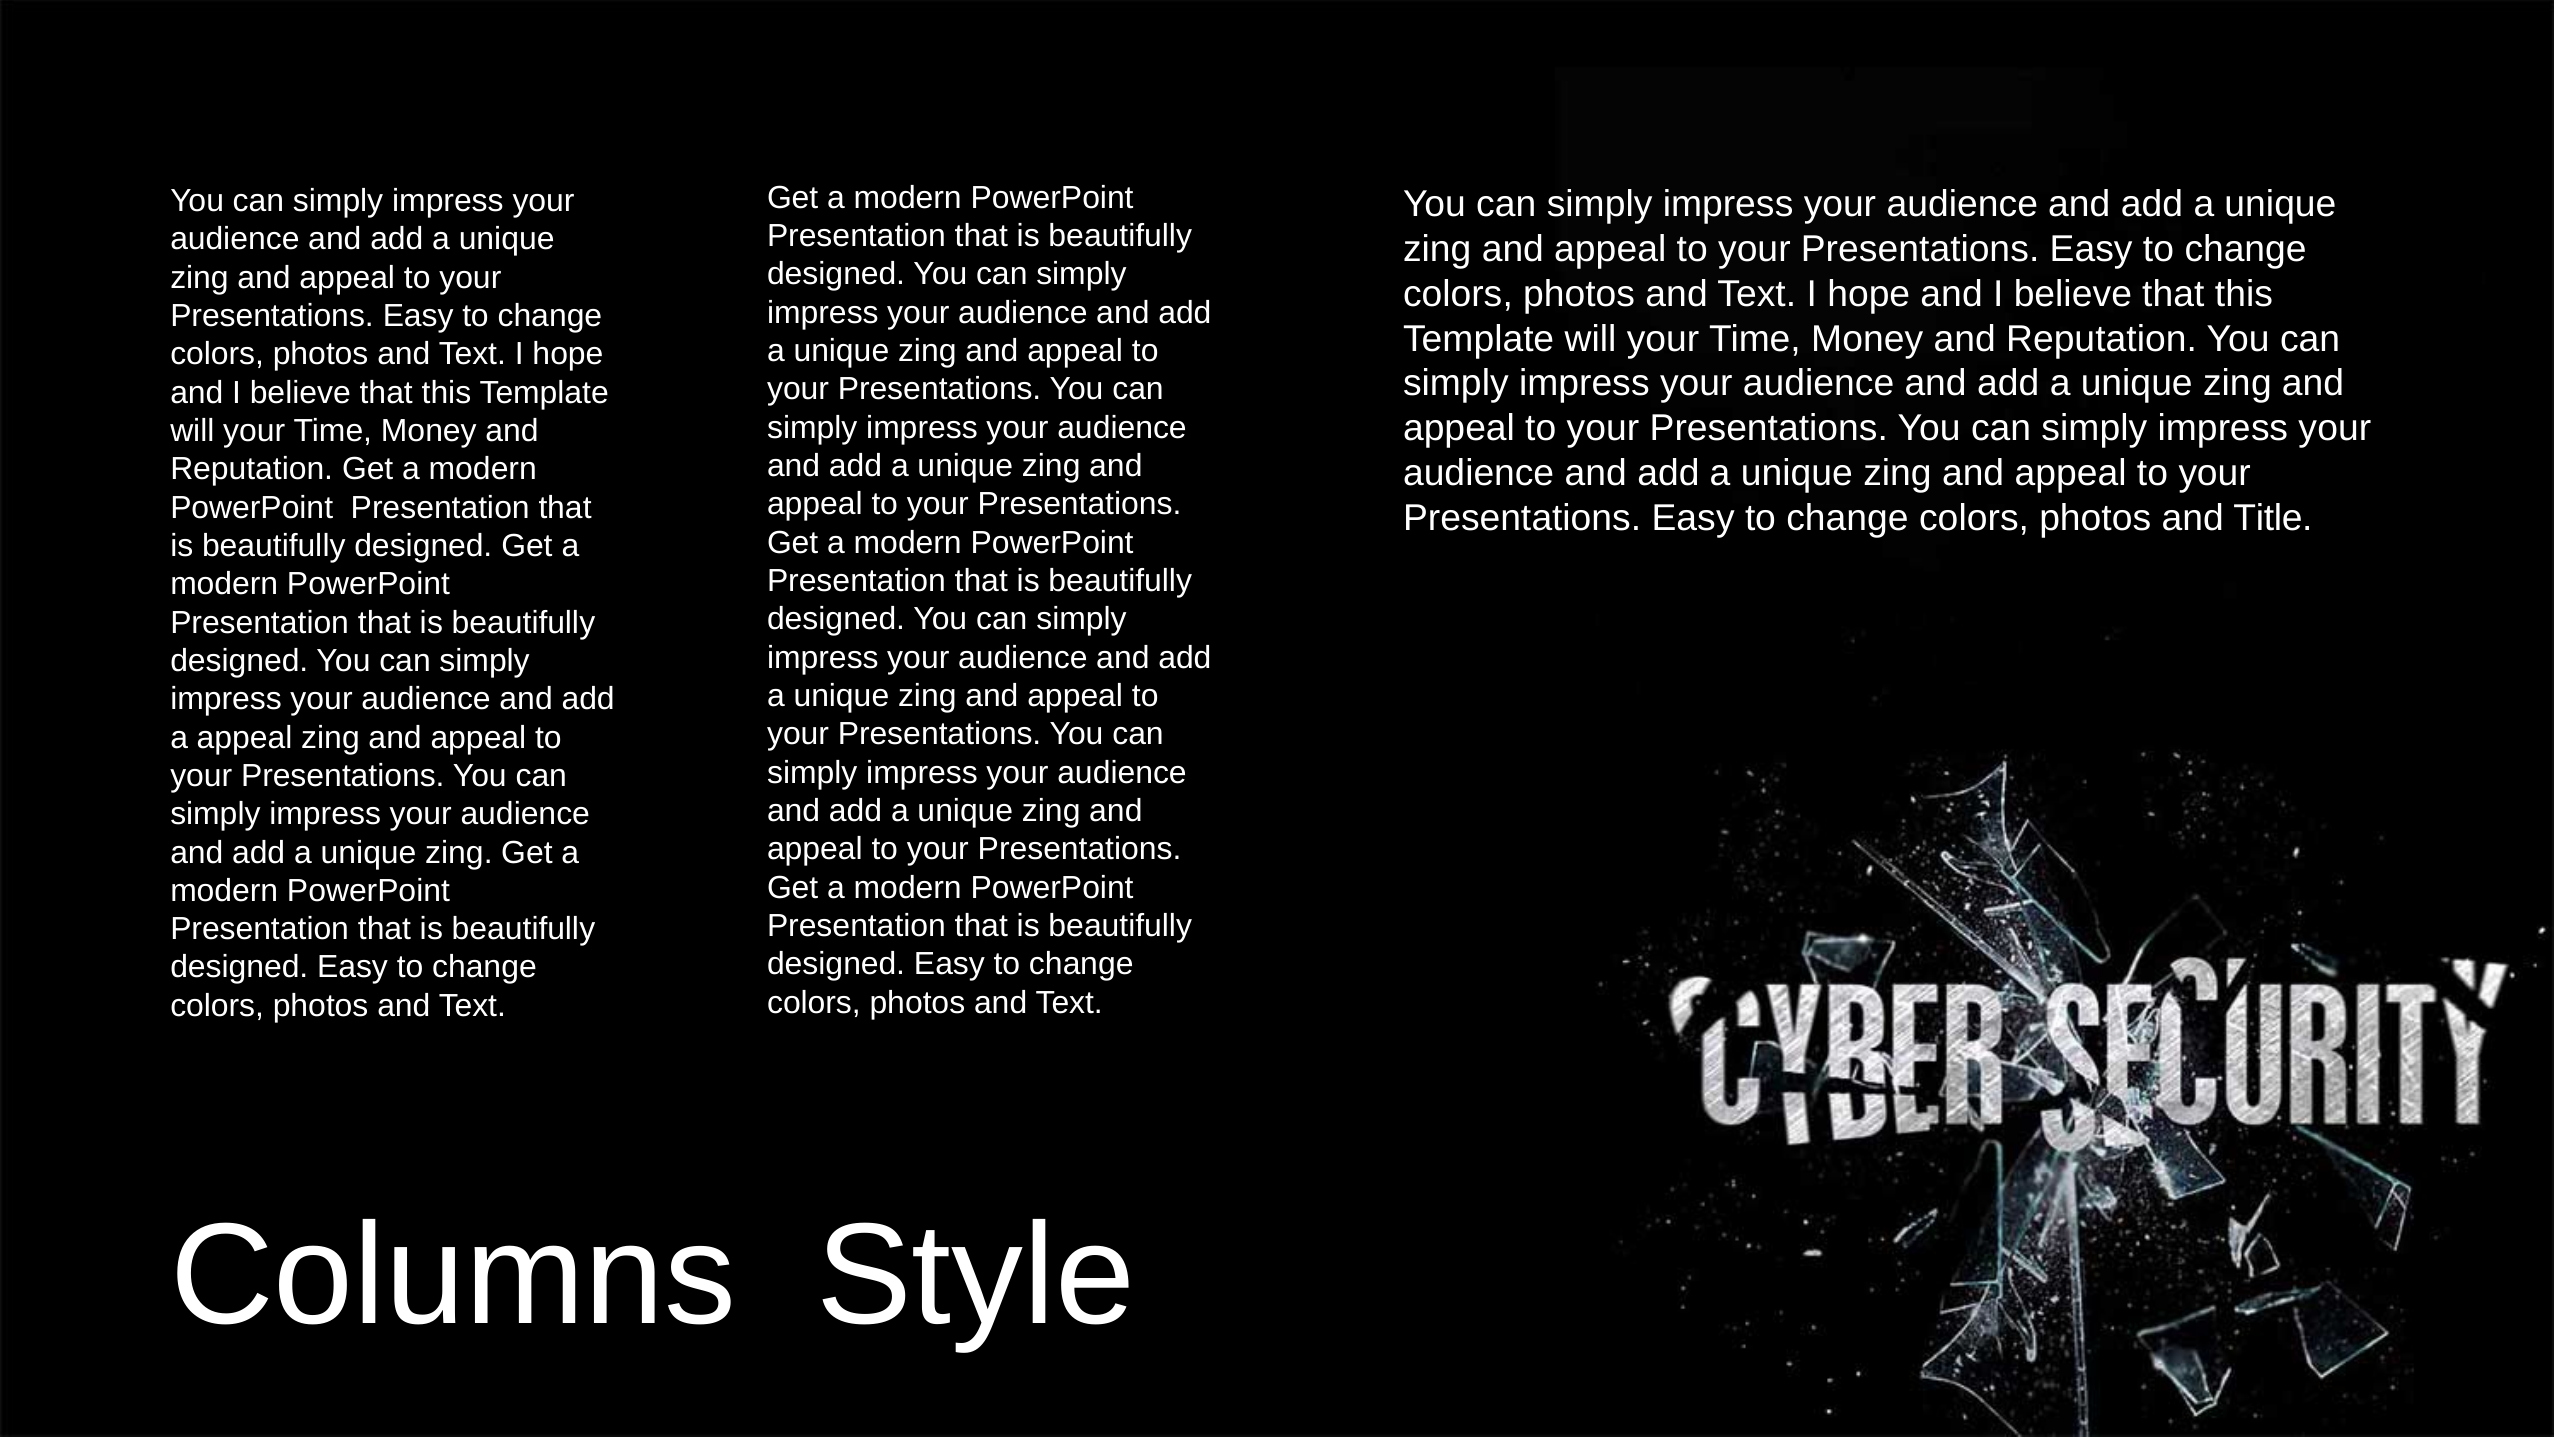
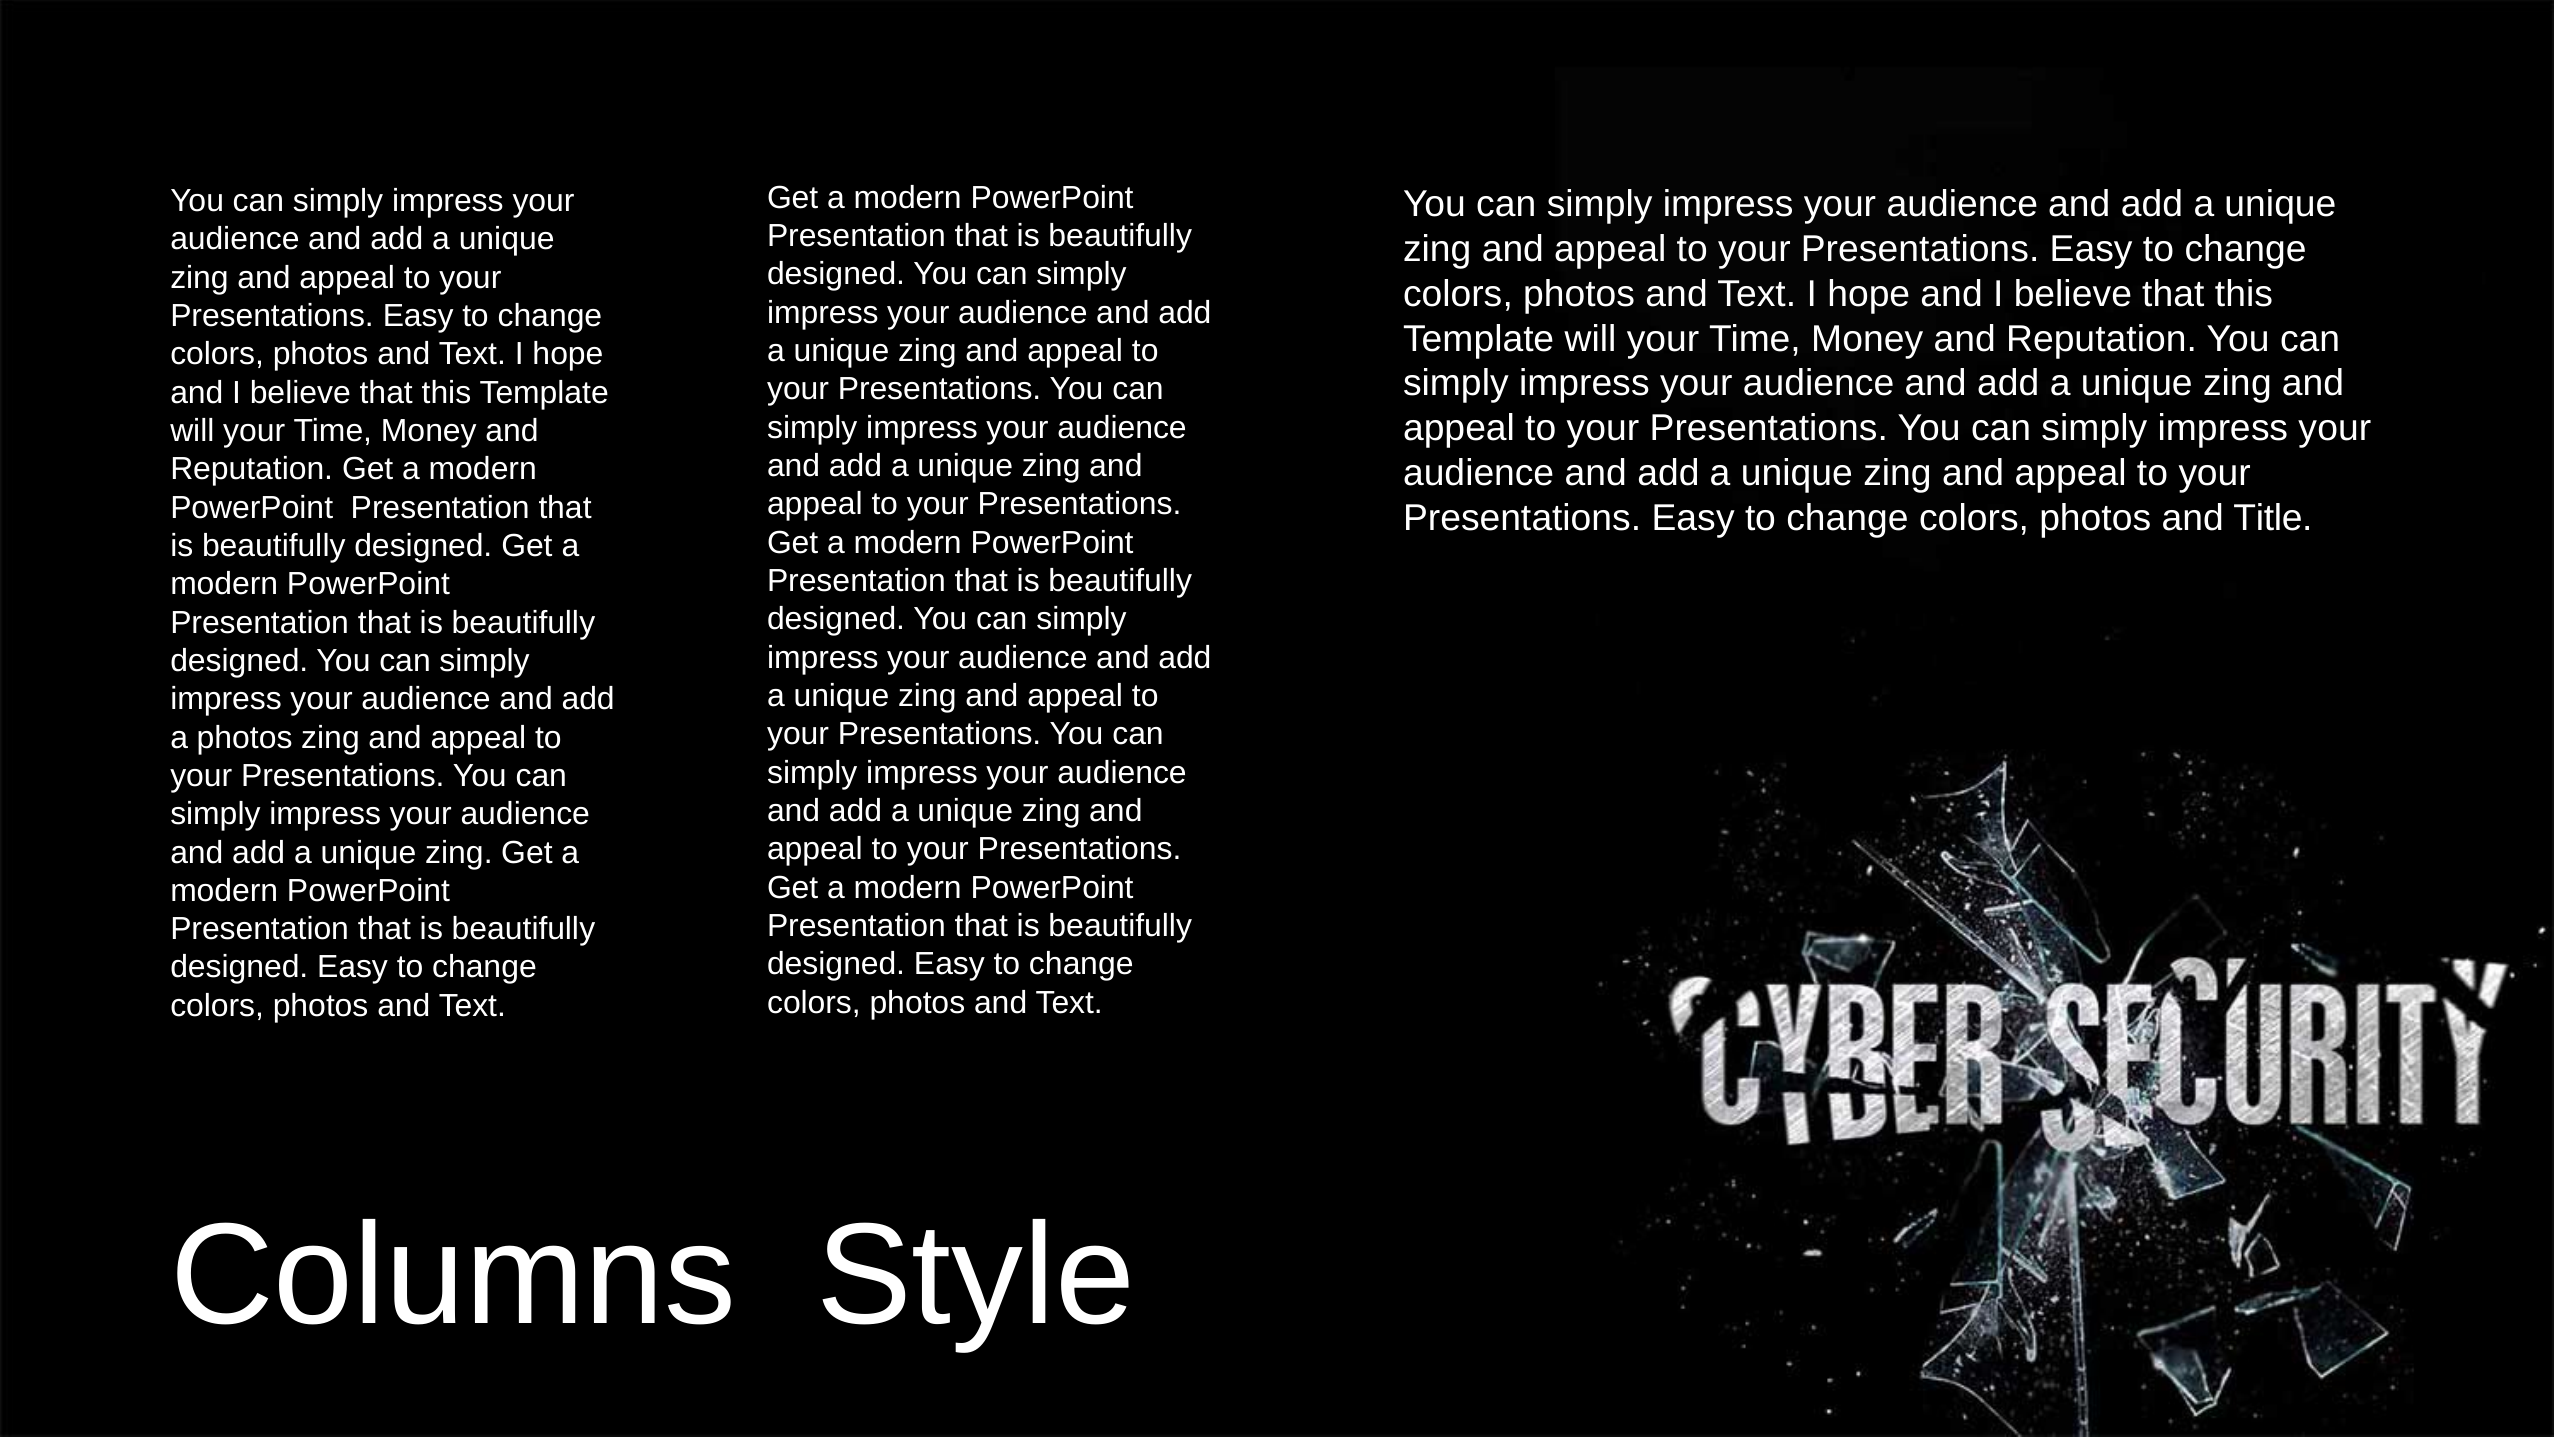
a appeal: appeal -> photos (245, 737)
